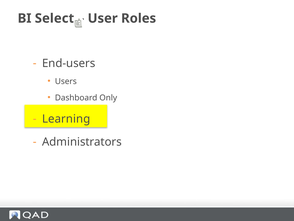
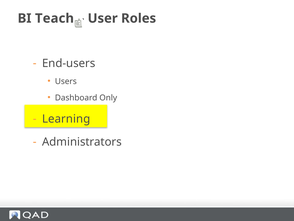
Select: Select -> Teach (54, 18)
